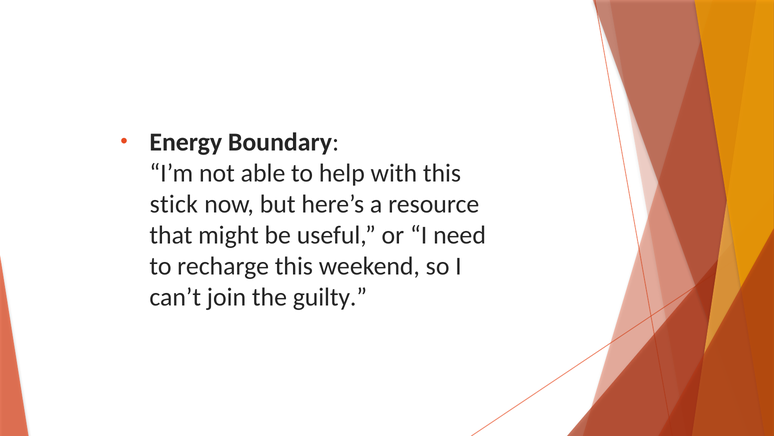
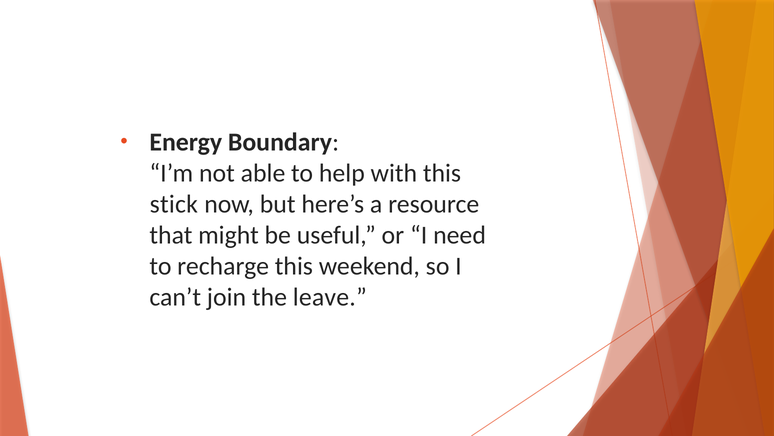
guilty: guilty -> leave (330, 297)
